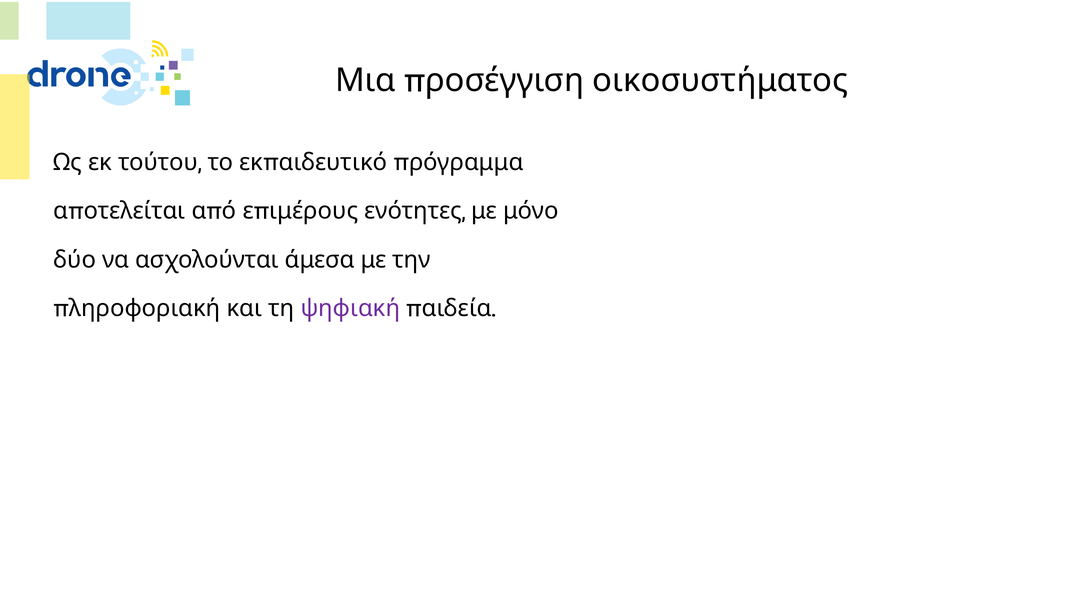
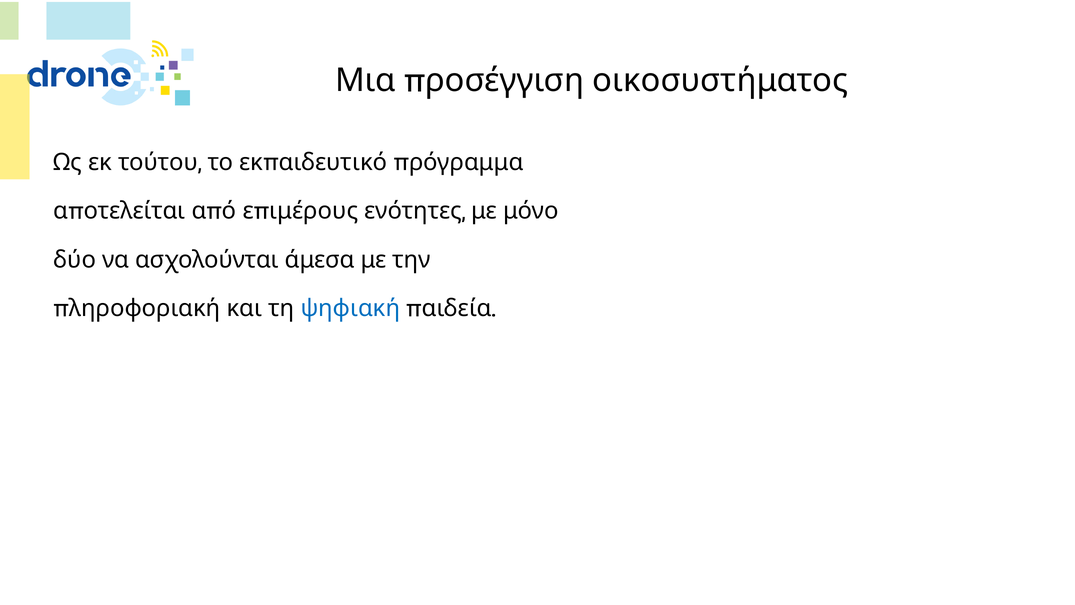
ψηφιακή colour: purple -> blue (350, 308)
